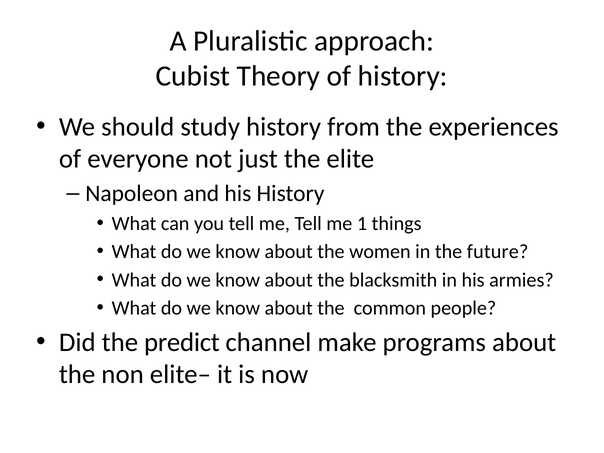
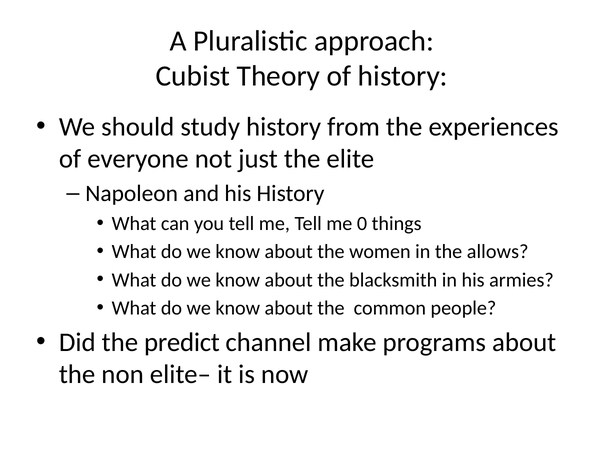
1: 1 -> 0 (362, 224)
future: future -> allows (498, 252)
